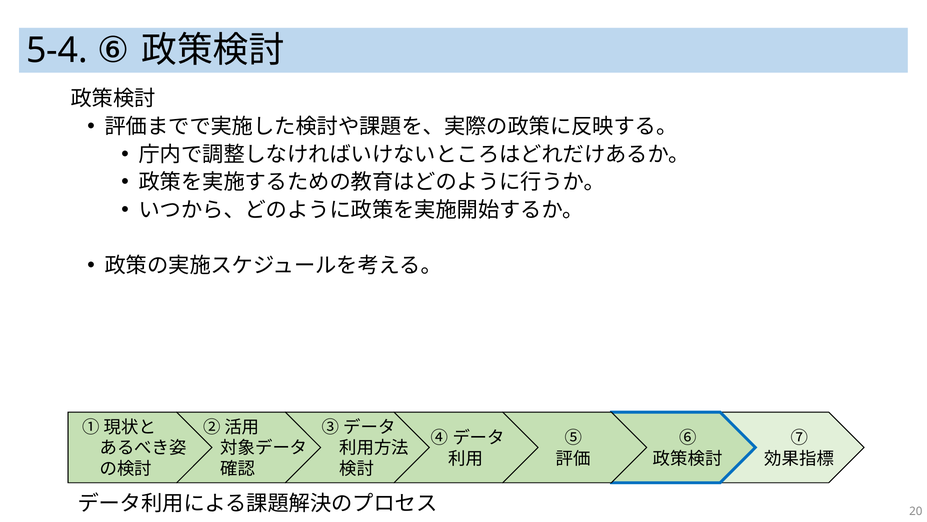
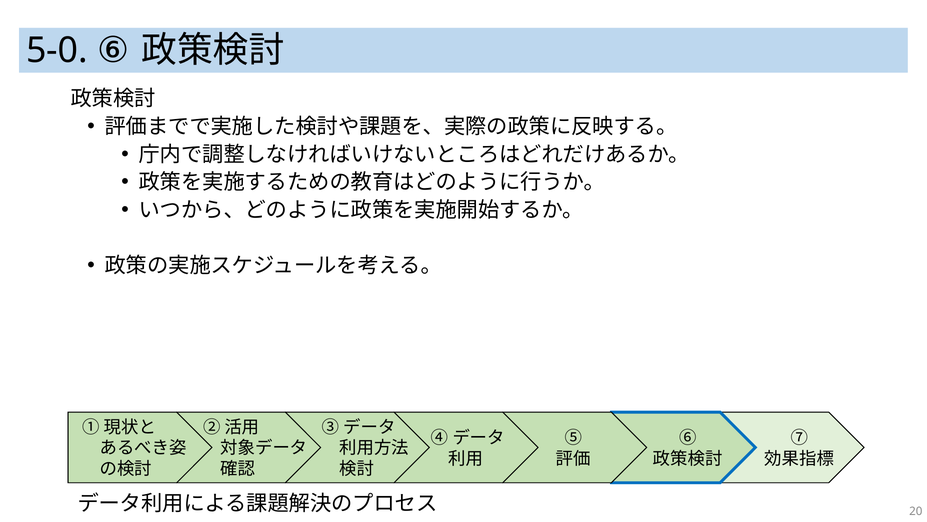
5-4: 5-4 -> 5-0 (57, 50)
